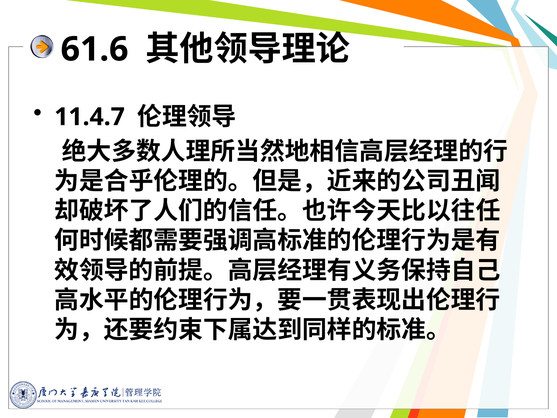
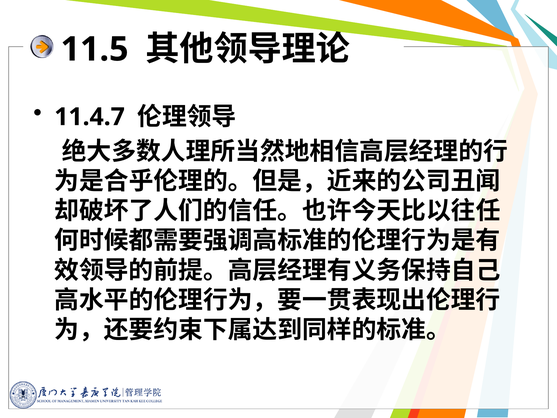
61.6: 61.6 -> 11.5 (95, 49)
